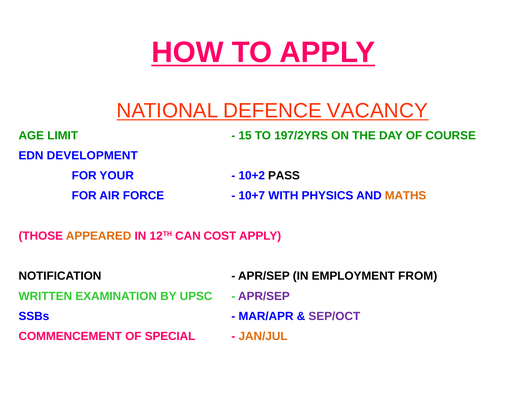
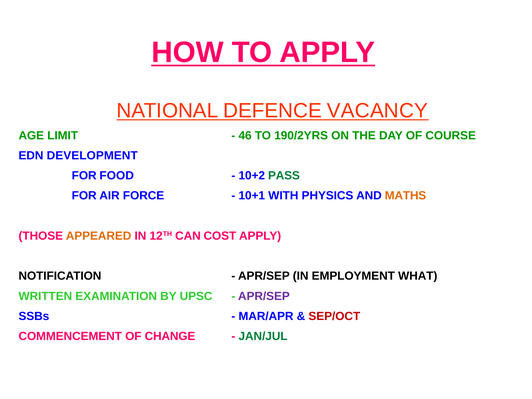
15: 15 -> 46 (245, 135)
197/2YRS: 197/2YRS -> 190/2YRS (301, 135)
YOUR: YOUR -> FOOD (117, 176)
PASS colour: black -> green (284, 176)
10+7: 10+7 -> 10+1 (252, 196)
FROM: FROM -> WHAT (418, 276)
SEP/OCT colour: purple -> red (334, 316)
SPECIAL: SPECIAL -> CHANGE (170, 336)
JAN/JUL colour: orange -> green (263, 336)
